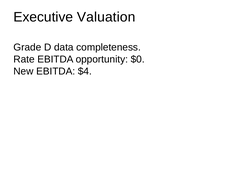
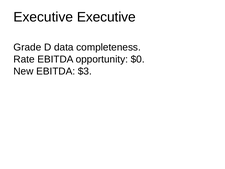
Executive Valuation: Valuation -> Executive (106, 17)
$4: $4 -> $3 (85, 71)
